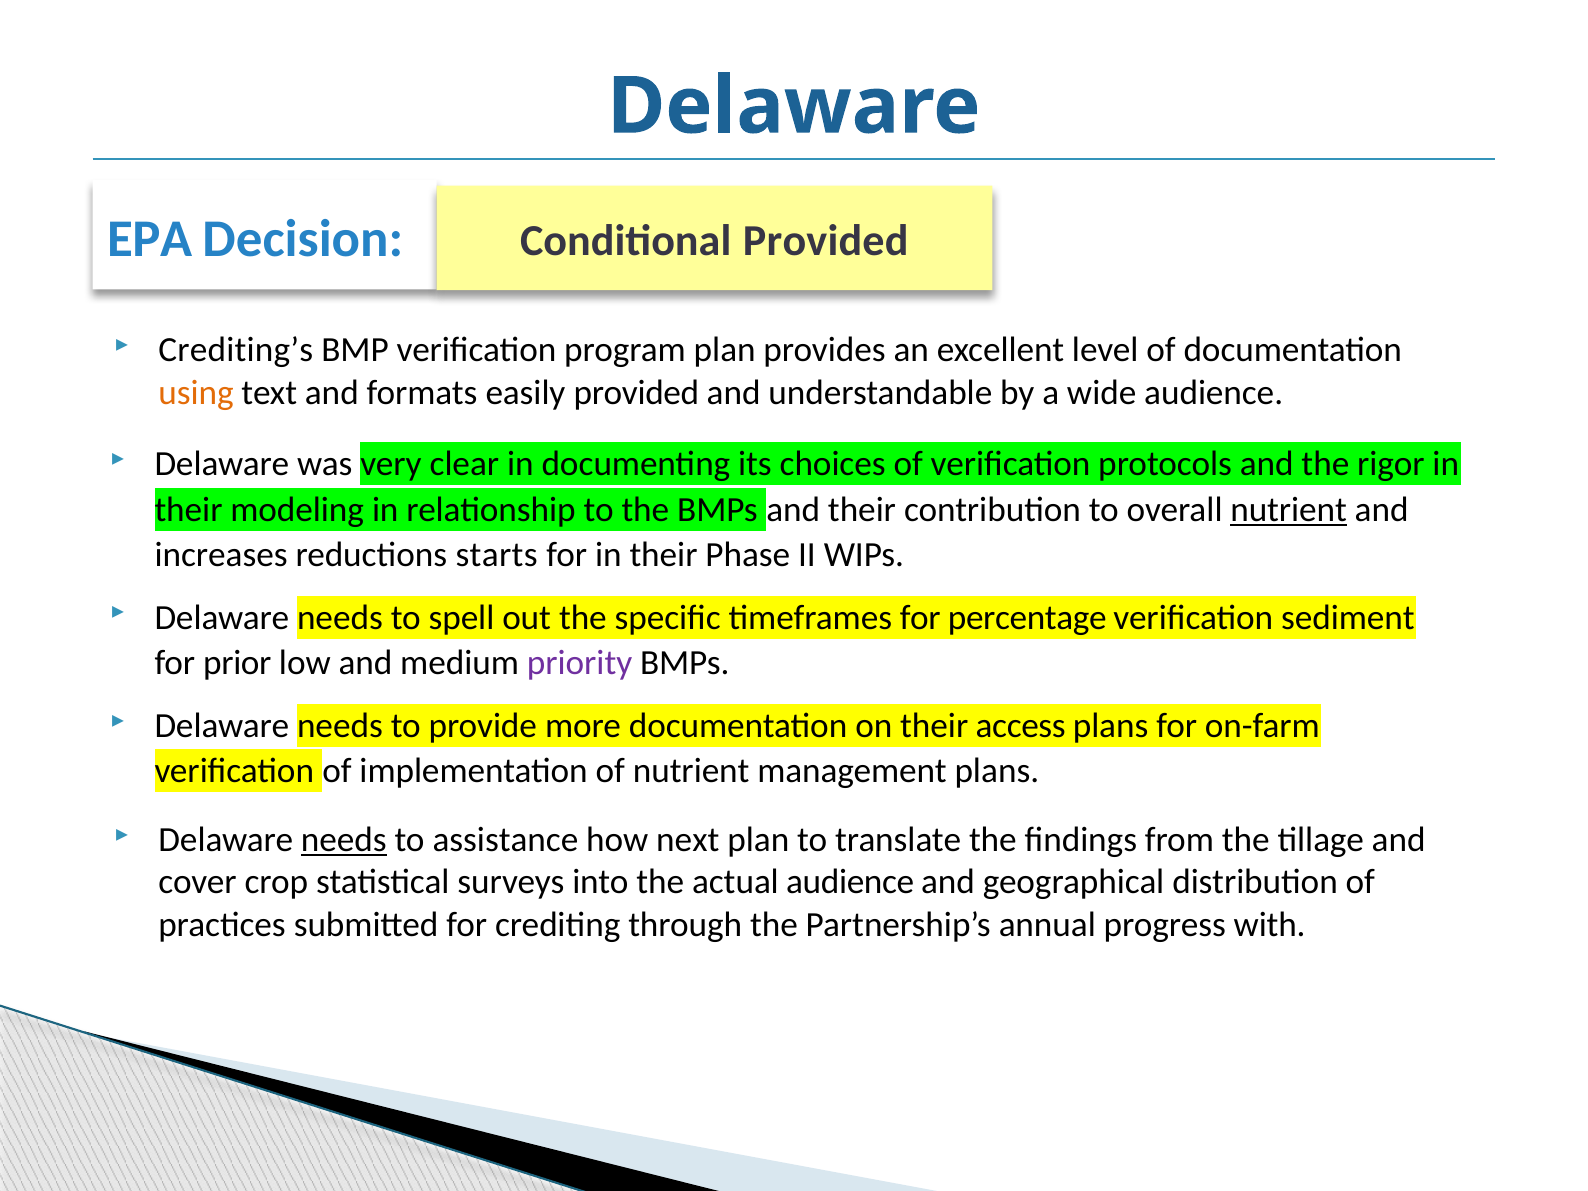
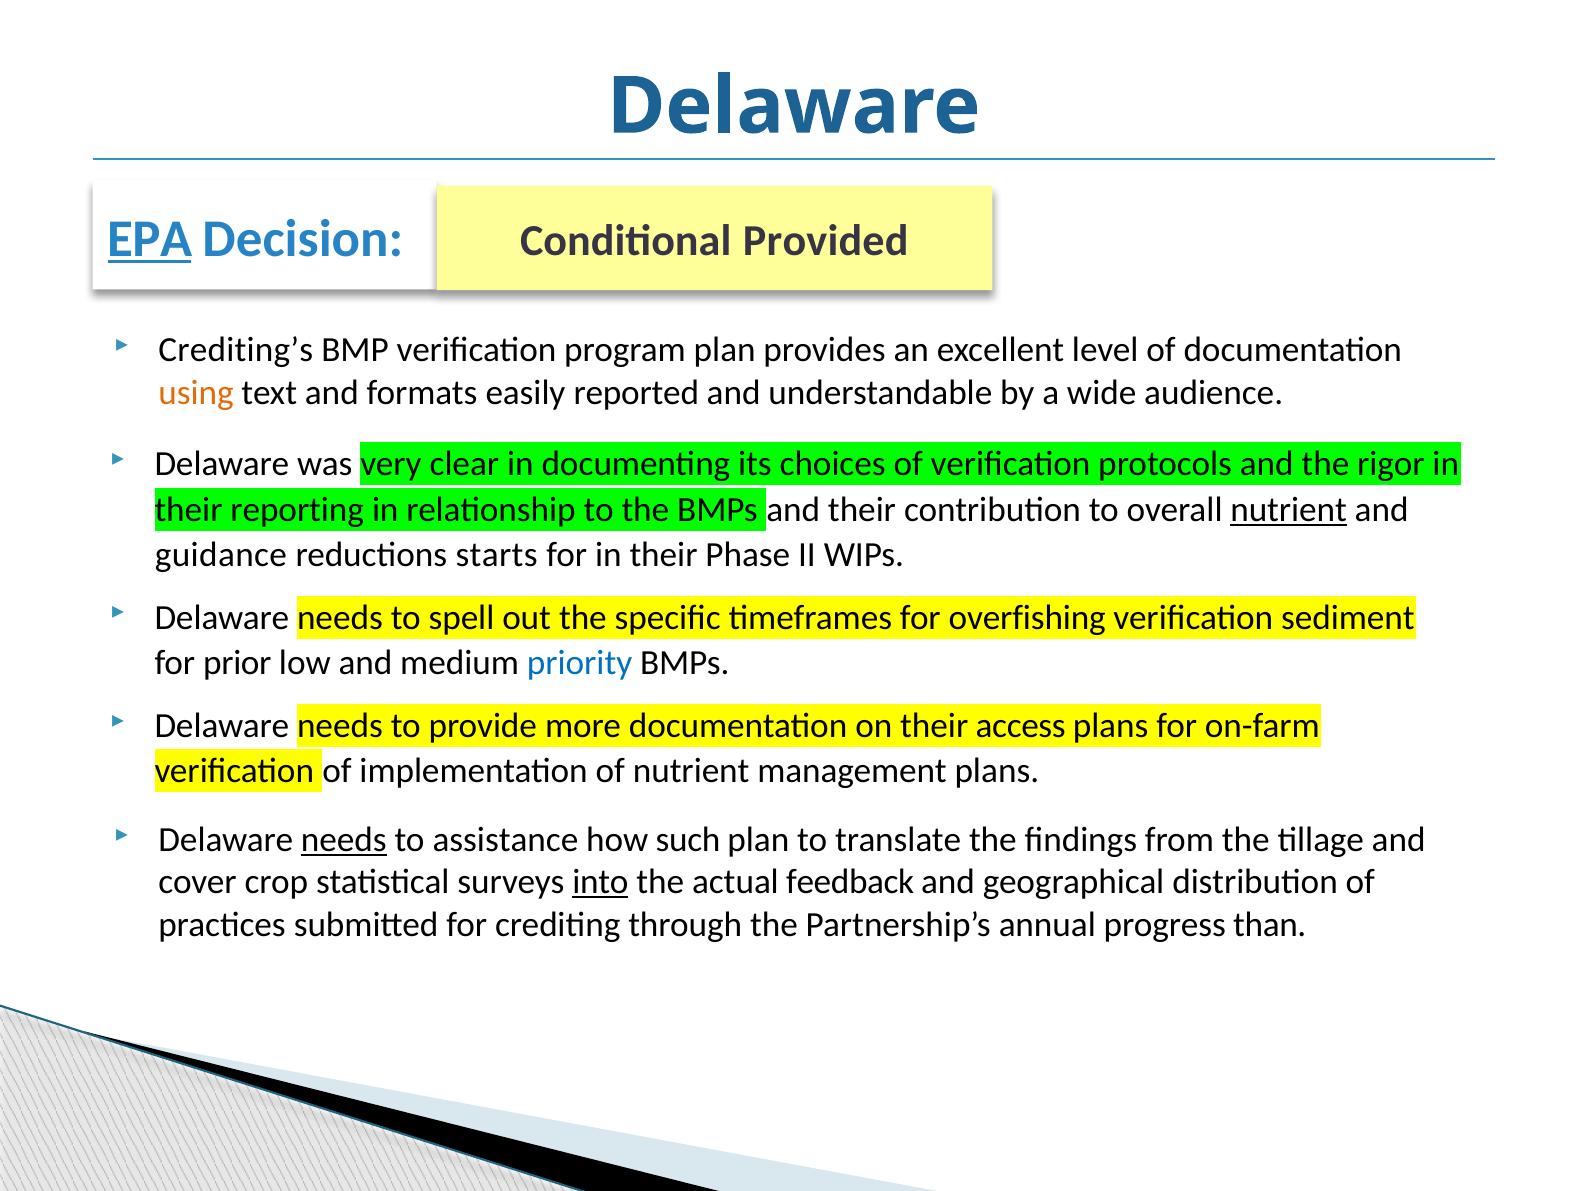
EPA underline: none -> present (150, 239)
easily provided: provided -> reported (636, 392)
modeling: modeling -> reporting (297, 509)
increases: increases -> guidance (221, 555)
percentage: percentage -> overfishing (1027, 618)
priority colour: purple -> blue (580, 663)
next: next -> such (688, 840)
into underline: none -> present (600, 882)
actual audience: audience -> feedback (850, 882)
with: with -> than (1270, 924)
